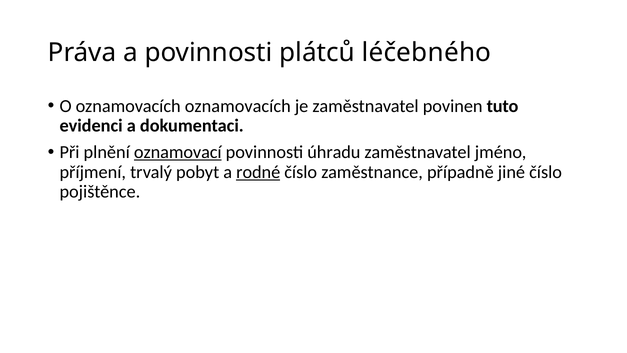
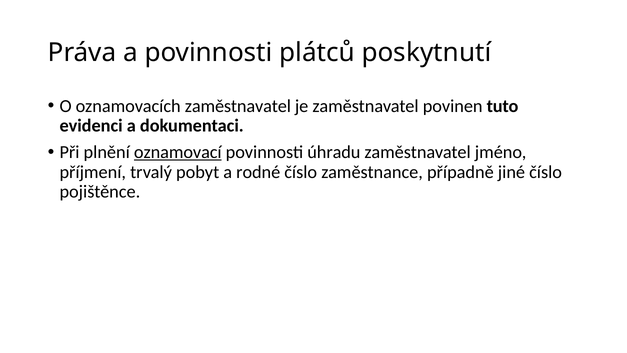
léčebného: léčebného -> poskytnutí (426, 53)
oznamovacích oznamovacích: oznamovacích -> zaměstnavatel (238, 106)
rodné underline: present -> none (258, 172)
